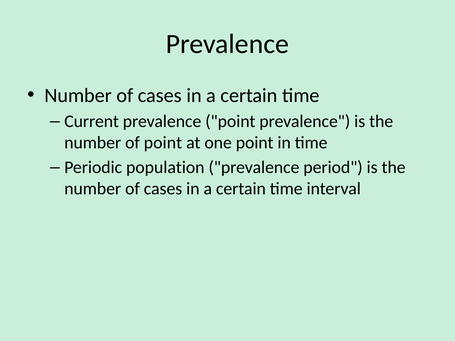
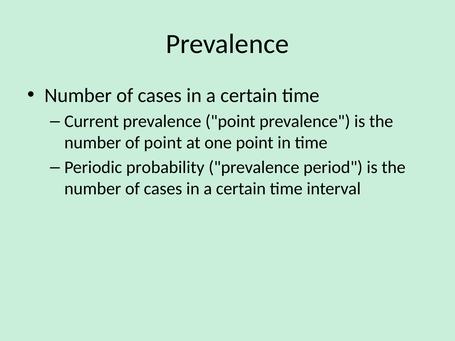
population: population -> probability (165, 168)
